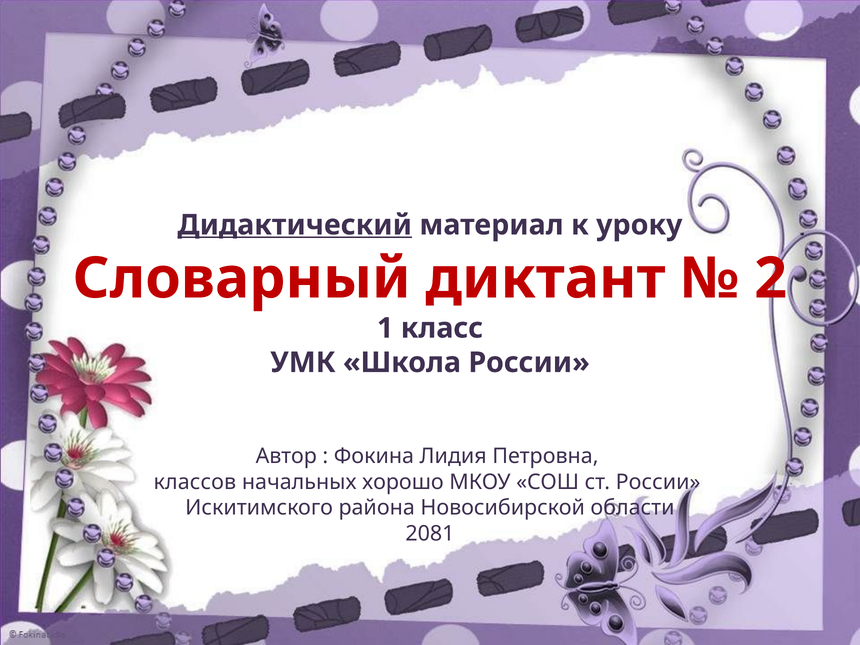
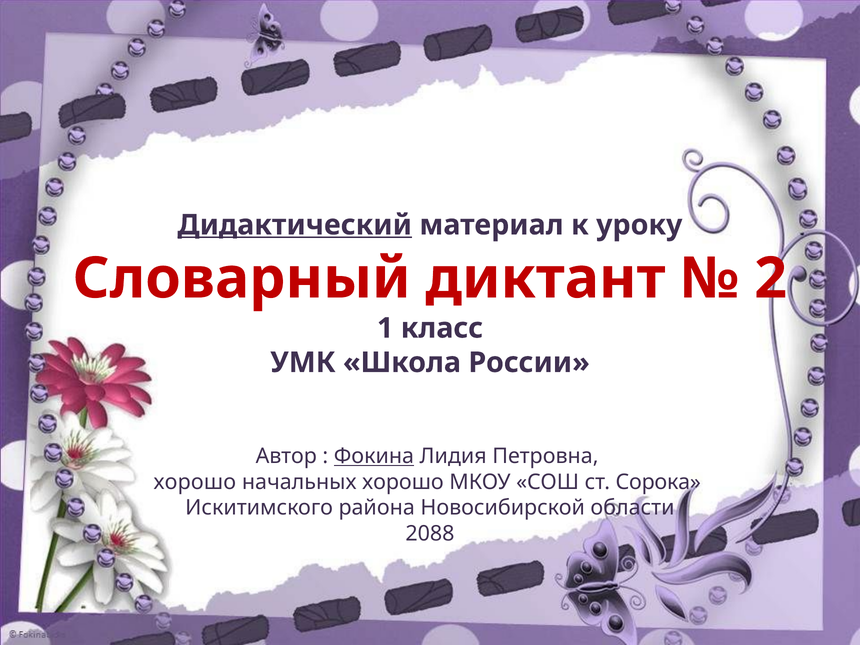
Фокина underline: none -> present (374, 456)
классов: классов -> хорошо (195, 482)
ст России: России -> Сорока (658, 482)
2081: 2081 -> 2088 (430, 534)
